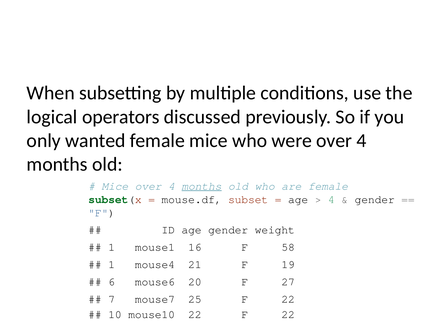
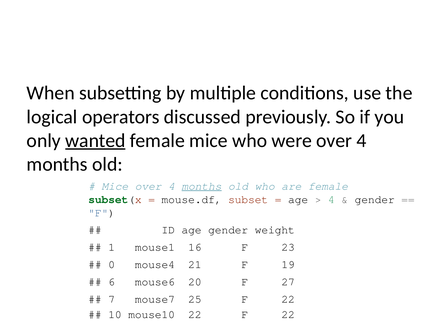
wanted underline: none -> present (95, 141)
58: 58 -> 23 (288, 247)
1: 1 -> 0 (112, 265)
